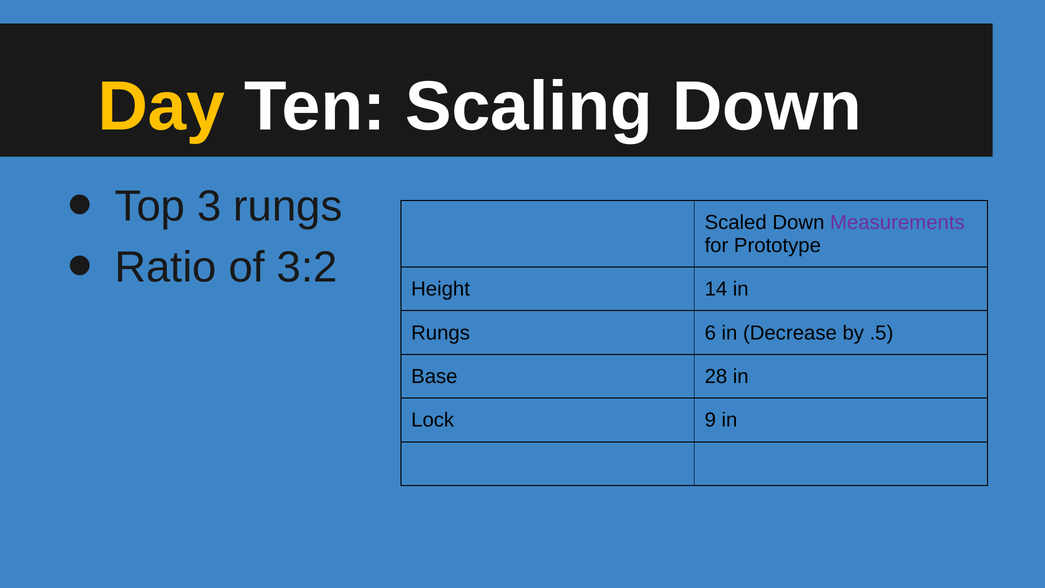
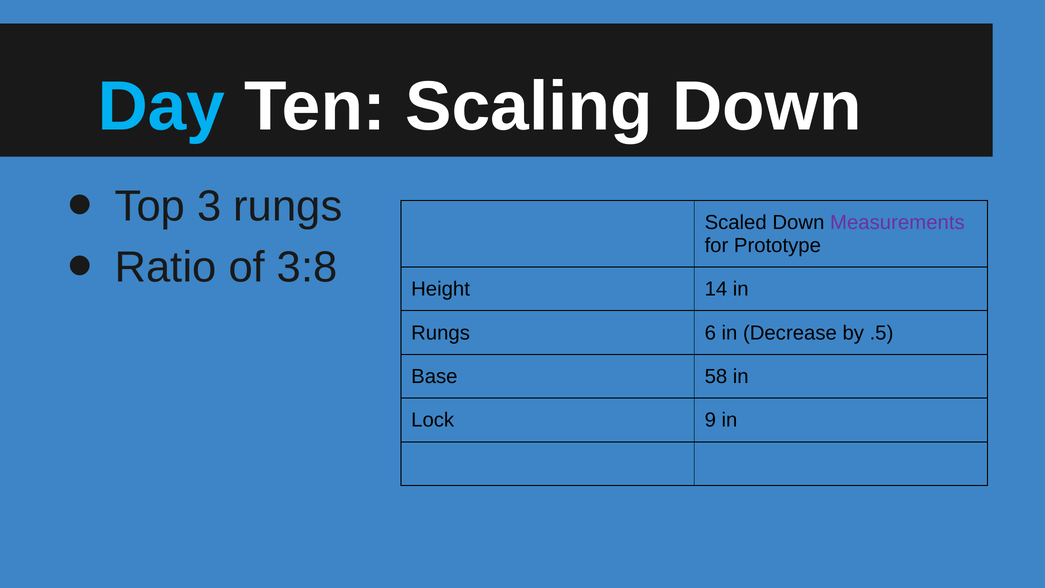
Day colour: yellow -> light blue (161, 107)
3:2: 3:2 -> 3:8 (307, 267)
28: 28 -> 58 (716, 376)
